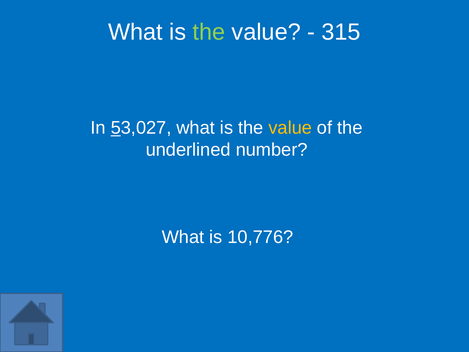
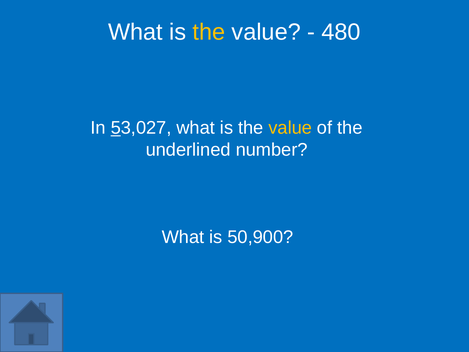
the colour: light green -> yellow (209, 32)
315: 315 -> 480 (341, 32)
10,776: 10,776 -> 50,900 (260, 237)
